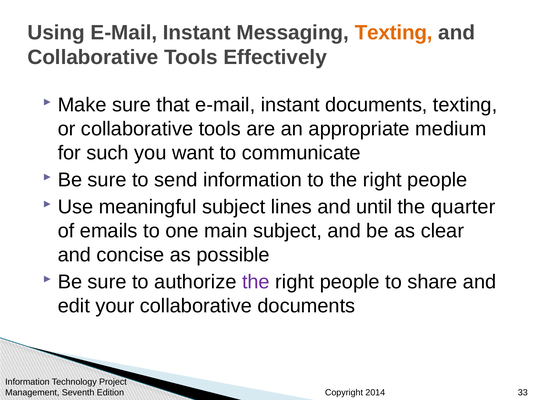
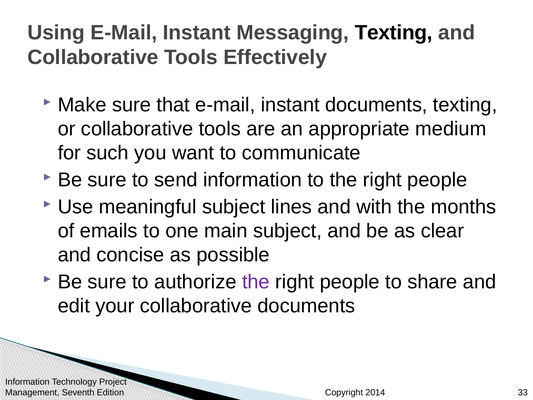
Texting colour: orange -> black (394, 33)
until: until -> with (374, 207)
quarter: quarter -> months (463, 207)
